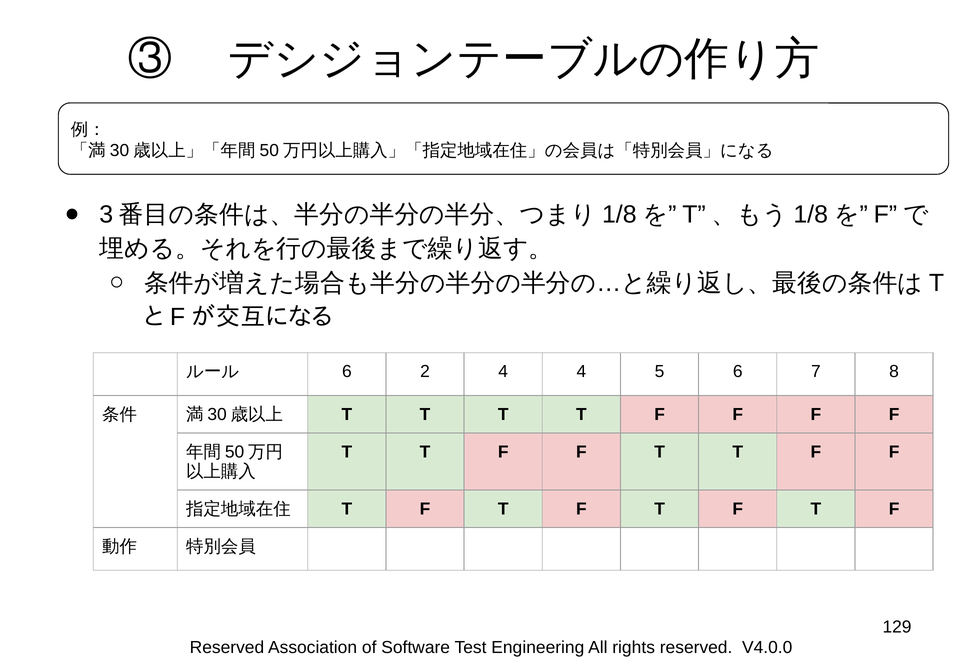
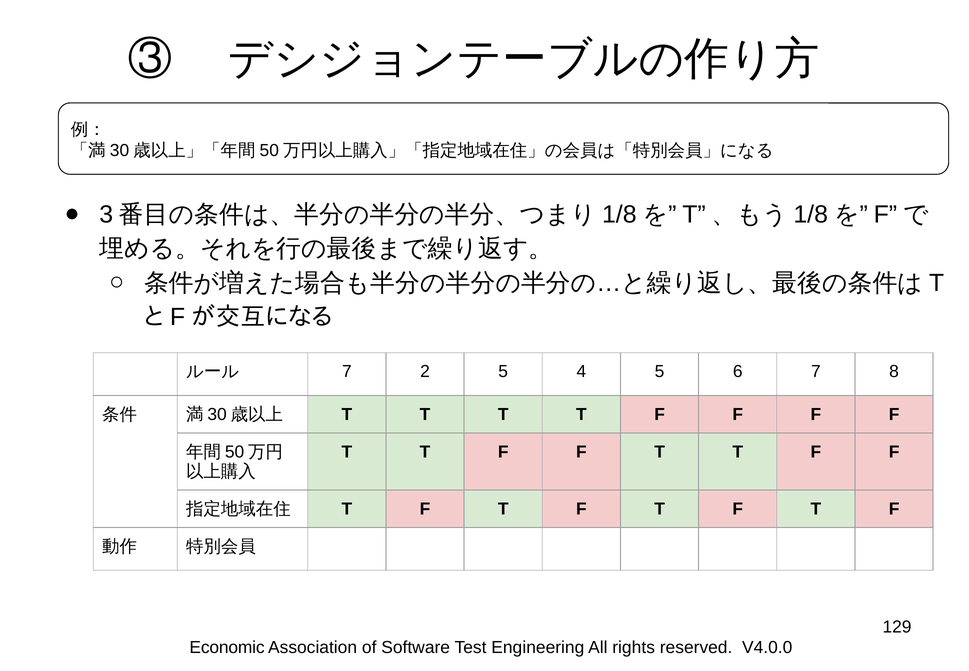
6: 6 -> 7 (347, 372)
2 4: 4 -> 5 (503, 372)
Reserved: Reserved -> Economic (227, 647)
